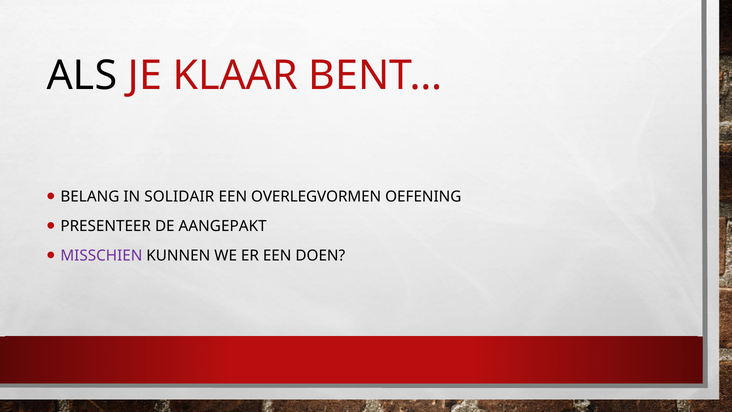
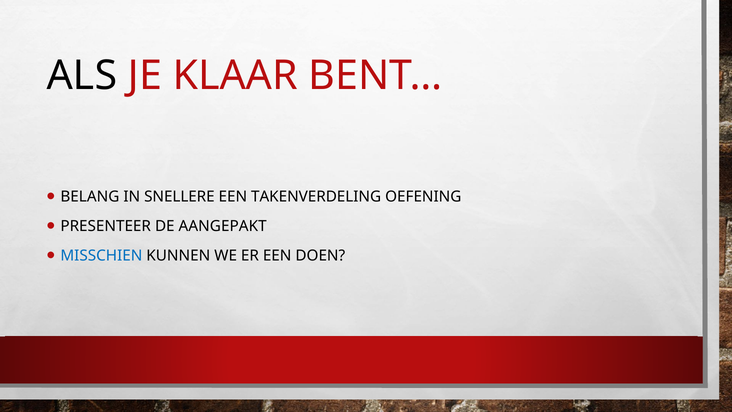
SOLIDAIR: SOLIDAIR -> SNELLERE (179, 197)
OVERLEGVORMEN: OVERLEGVORMEN -> TAKENVERDELING (316, 197)
MISSCHIEN colour: purple -> blue (101, 256)
